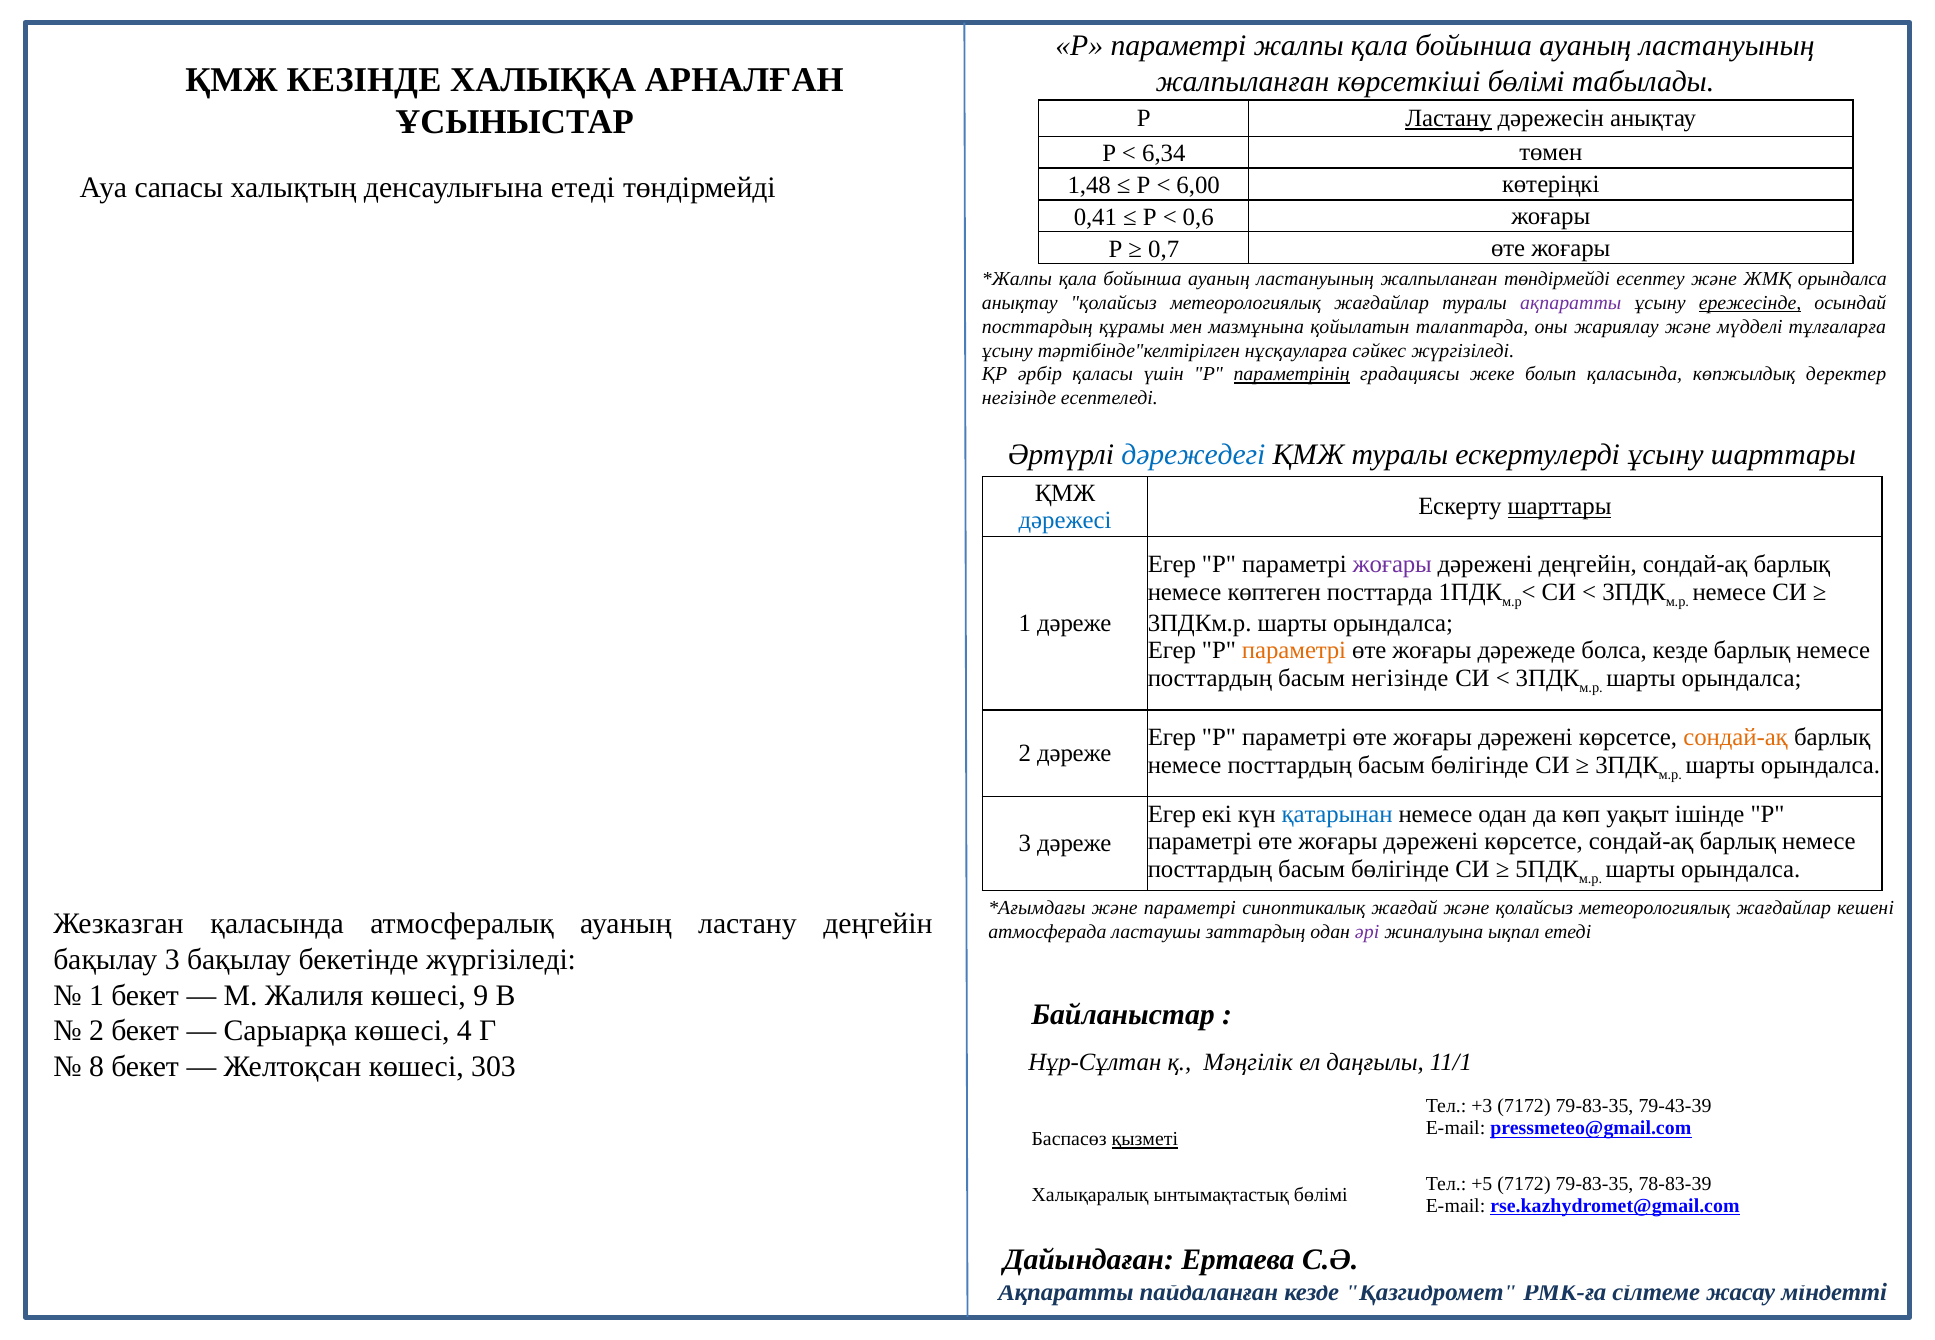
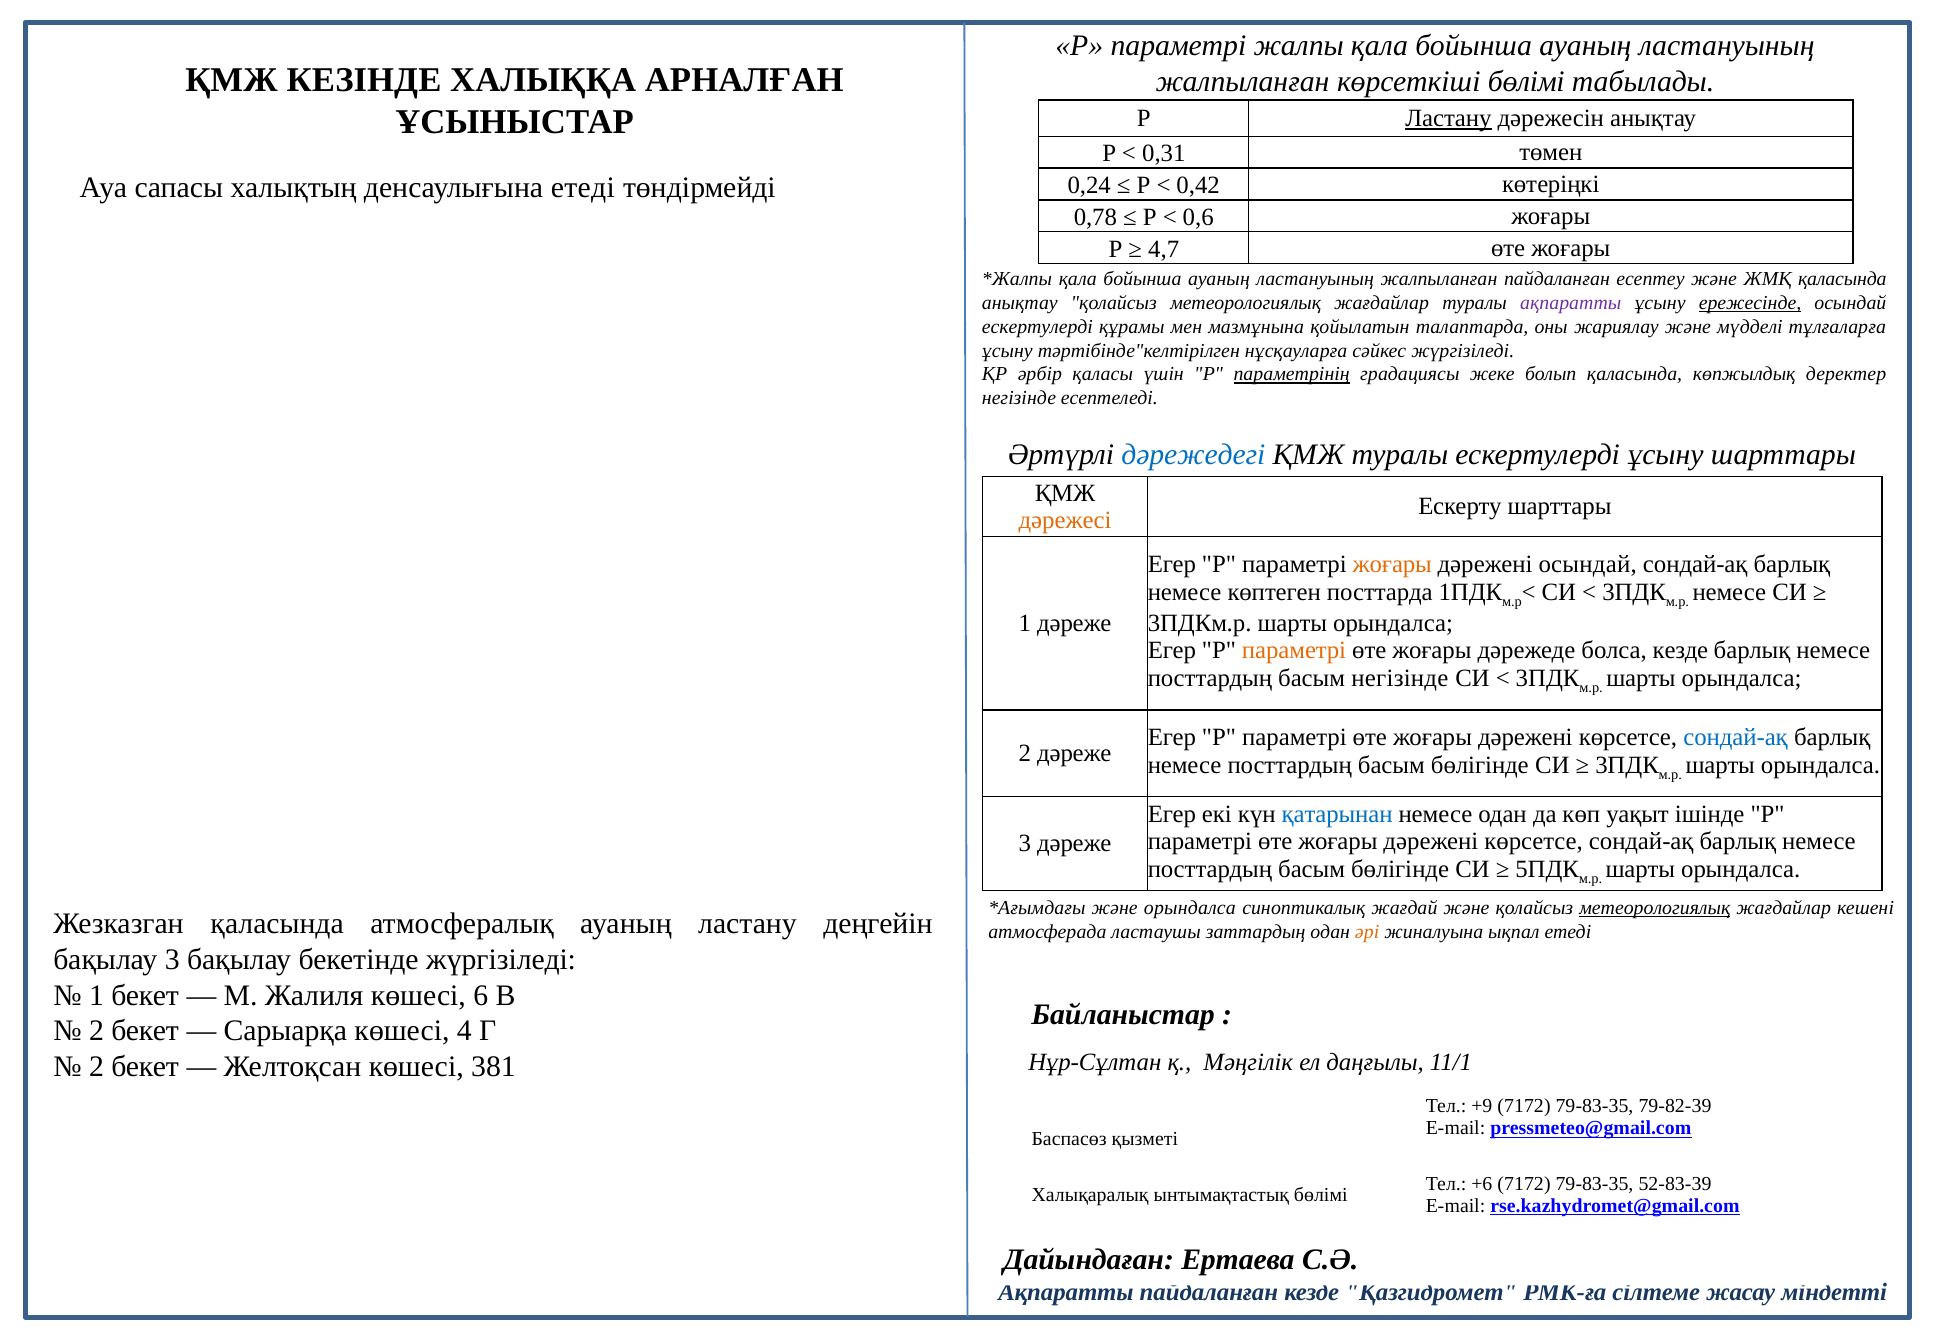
6,34: 6,34 -> 0,31 (1164, 153)
1,48: 1,48 -> 0,24 (1089, 185)
6,00: 6,00 -> 0,42 (1198, 185)
0,41: 0,41 -> 0,78 (1095, 217)
0,7: 0,7 -> 4,7 (1164, 249)
жалпыланған төндірмейді: төндірмейді -> пайдаланған (1557, 279)
ЖМҚ орындалса: орындалса -> қаласында (1842, 279)
посттардың: посттардың -> ескертулерді (1037, 327)
шарттары underline: present -> none (1559, 507)
дәрежесі colour: blue -> orange (1065, 520)
жоғары colour: purple -> orange (1392, 564)
дәрежені деңгейін: деңгейін -> осындай (1588, 564)
сондай-ақ colour: orange -> blue (1736, 738)
және параметрі: параметрі -> орындалса (1190, 908)
метеорологиялық underline: none -> present (1655, 908)
әрі colour: purple -> orange (1367, 931)
9: 9 -> 6 (481, 995)
8: 8 -> 2 (96, 1066)
303: 303 -> 381 (494, 1066)
+3: +3 -> +9 (1482, 1106)
79-43-39: 79-43-39 -> 79-82-39 (1675, 1106)
қызметі underline: present -> none (1145, 1139)
+5: +5 -> +6 (1482, 1183)
78-83-39: 78-83-39 -> 52-83-39 (1675, 1183)
